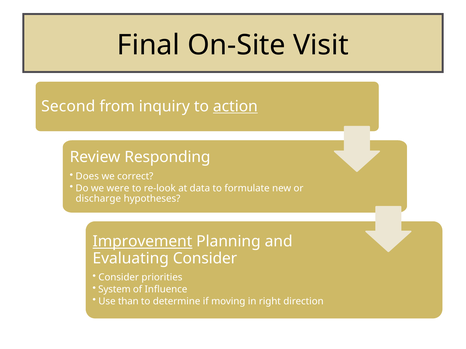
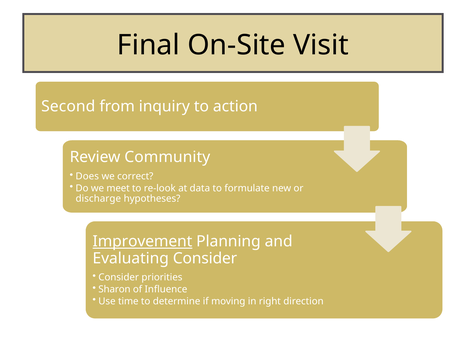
action underline: present -> none (235, 106)
Responding: Responding -> Community (167, 157)
were: were -> meet (118, 188)
System: System -> Sharon (114, 290)
than: than -> time (128, 302)
